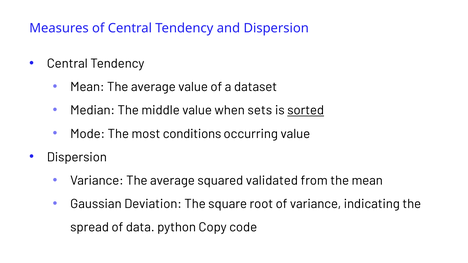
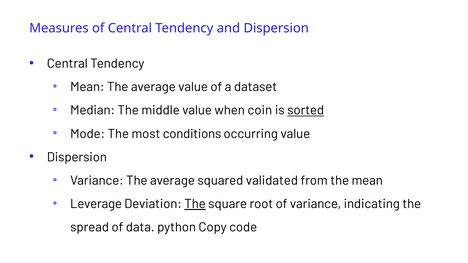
sets: sets -> coin (260, 110)
Gaussian: Gaussian -> Leverage (96, 204)
The underline: none -> present (195, 204)
